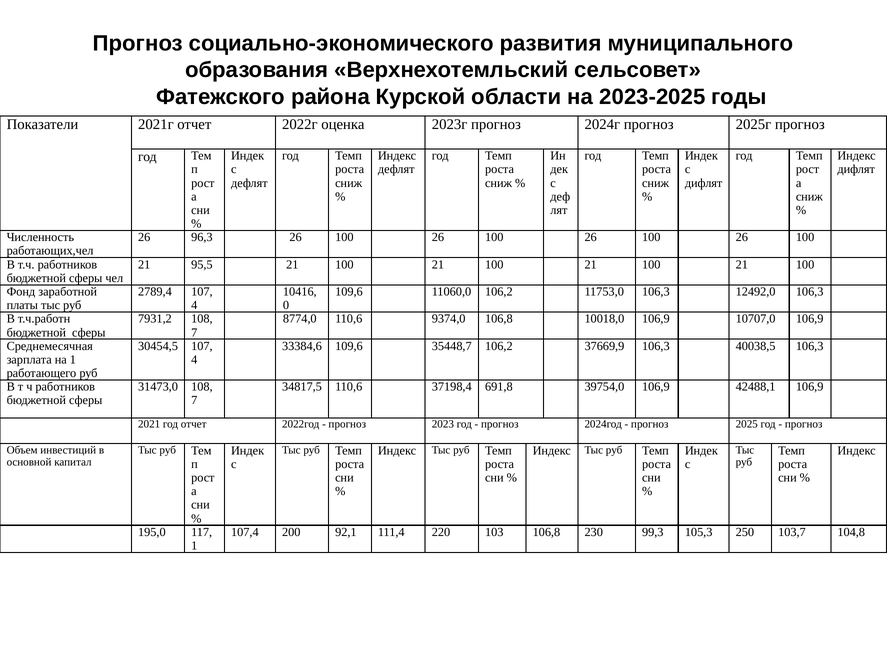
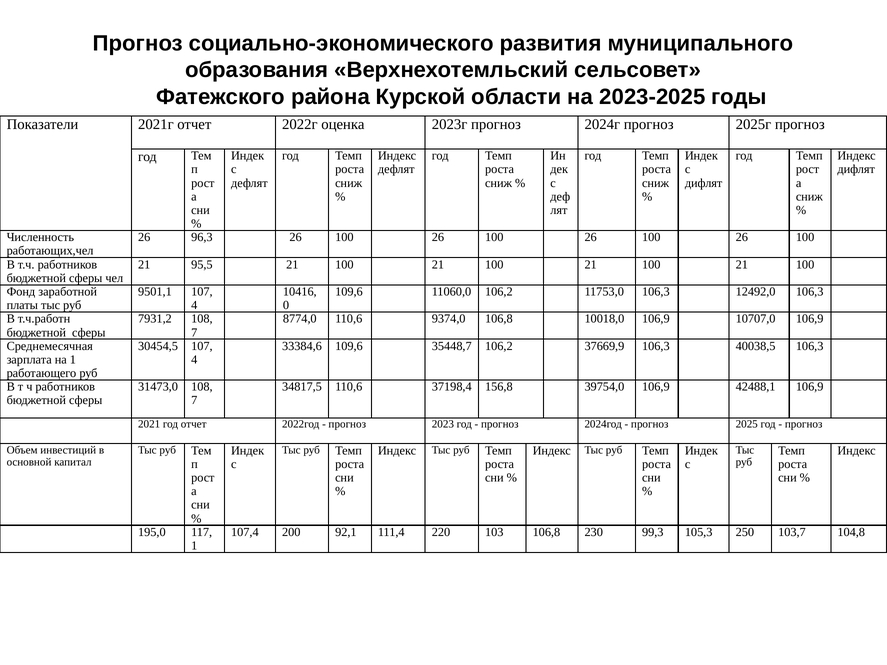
2789,4: 2789,4 -> 9501,1 (155, 292)
691,8: 691,8 -> 156,8 (499, 387)
